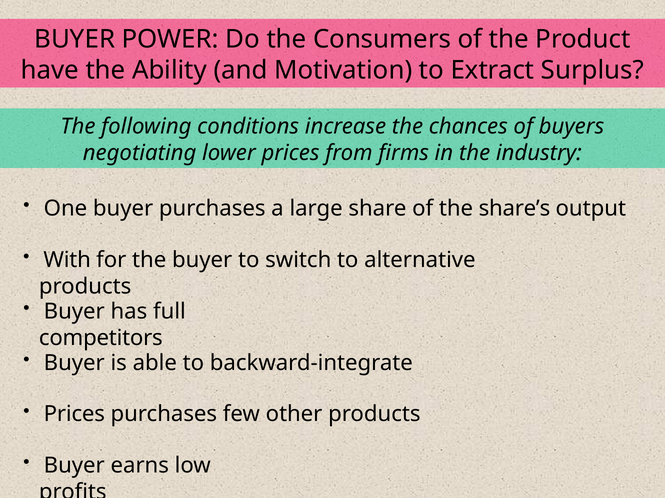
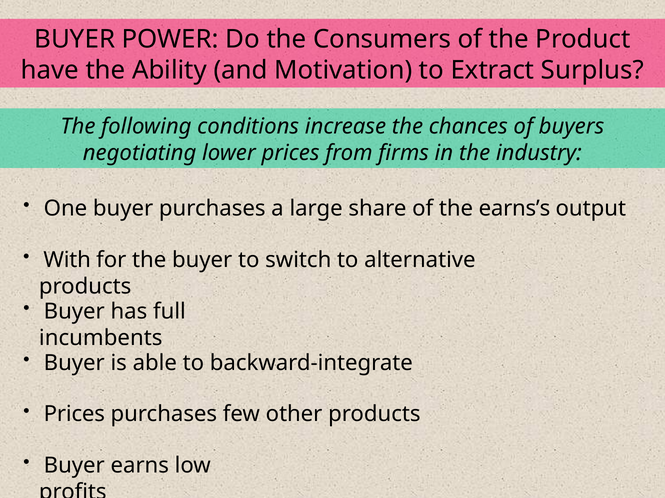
share’s: share’s -> earns’s (514, 209)
competitors: competitors -> incumbents (101, 338)
